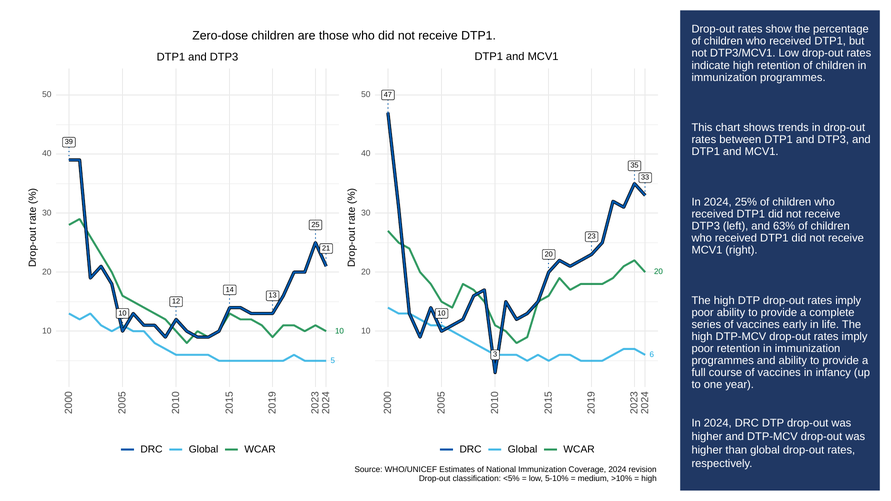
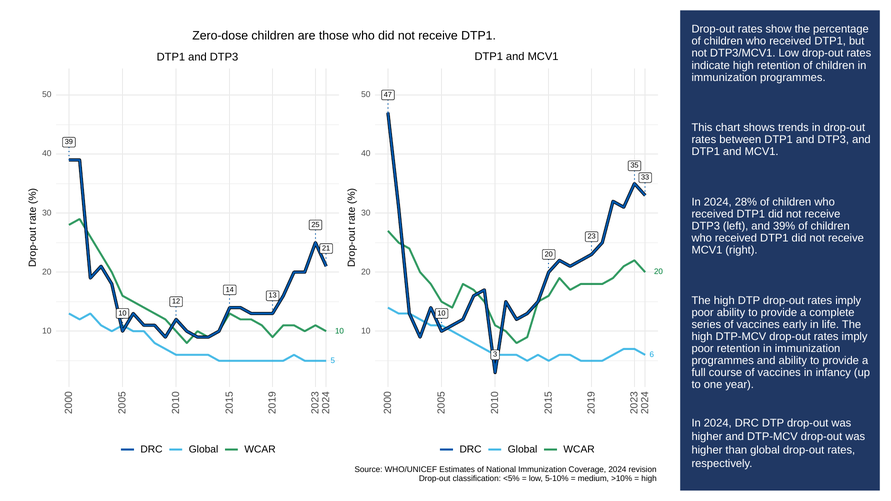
25%: 25% -> 28% (746, 202)
63%: 63% -> 39% (784, 226)
